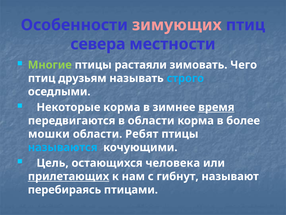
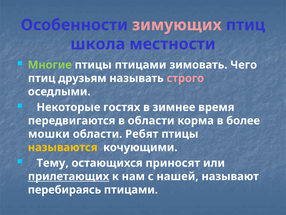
севера: севера -> школа (98, 44)
птицы растаяли: растаяли -> птицами (141, 65)
строго colour: light blue -> pink (185, 78)
Некоторые корма: корма -> гостях (122, 107)
время underline: present -> none (216, 107)
называются colour: light blue -> yellow (63, 147)
Цель: Цель -> Тему (53, 163)
человека: человека -> приносят (173, 163)
гибнут: гибнут -> нашей (177, 176)
